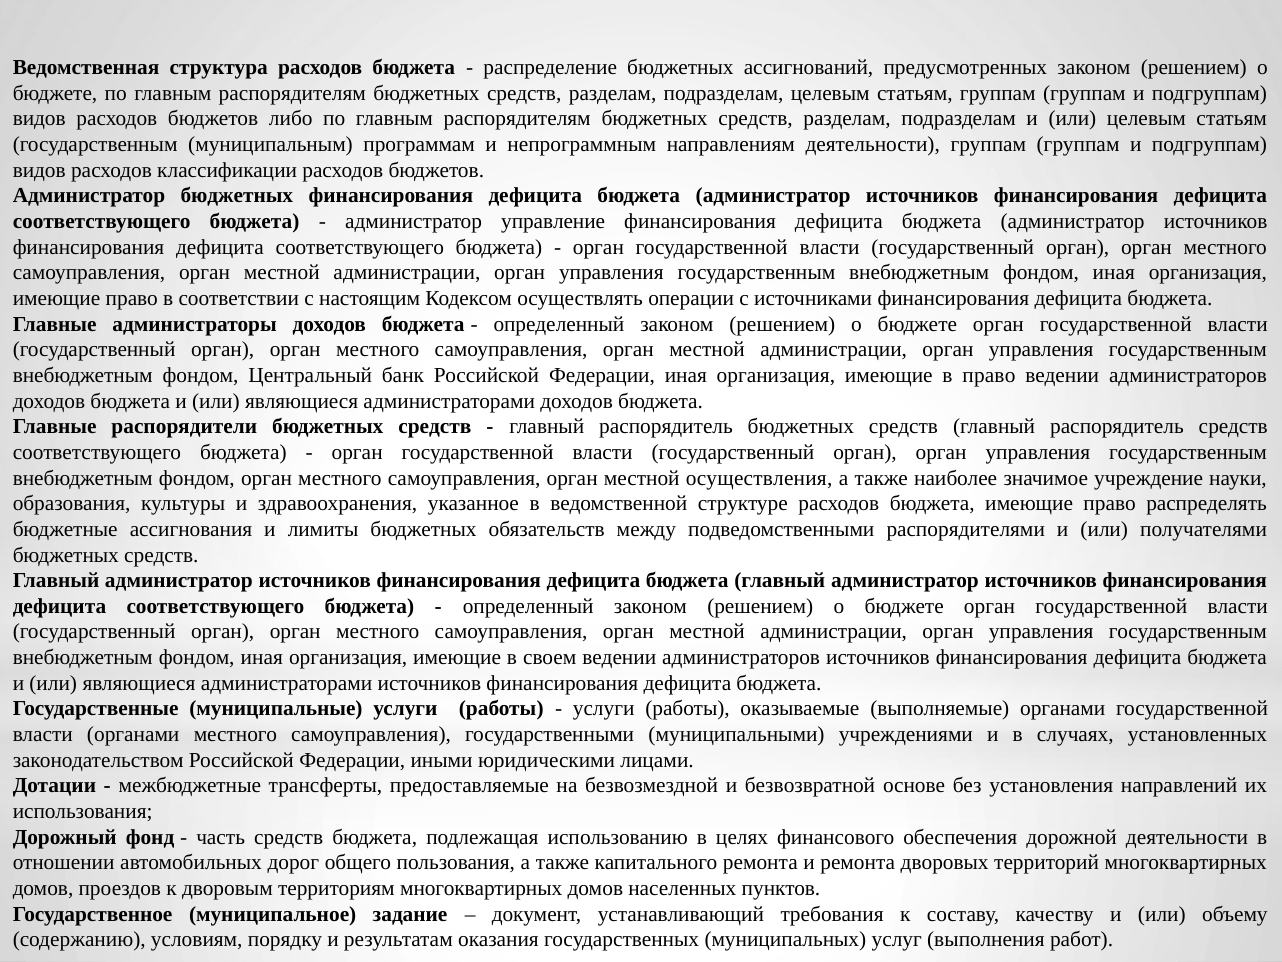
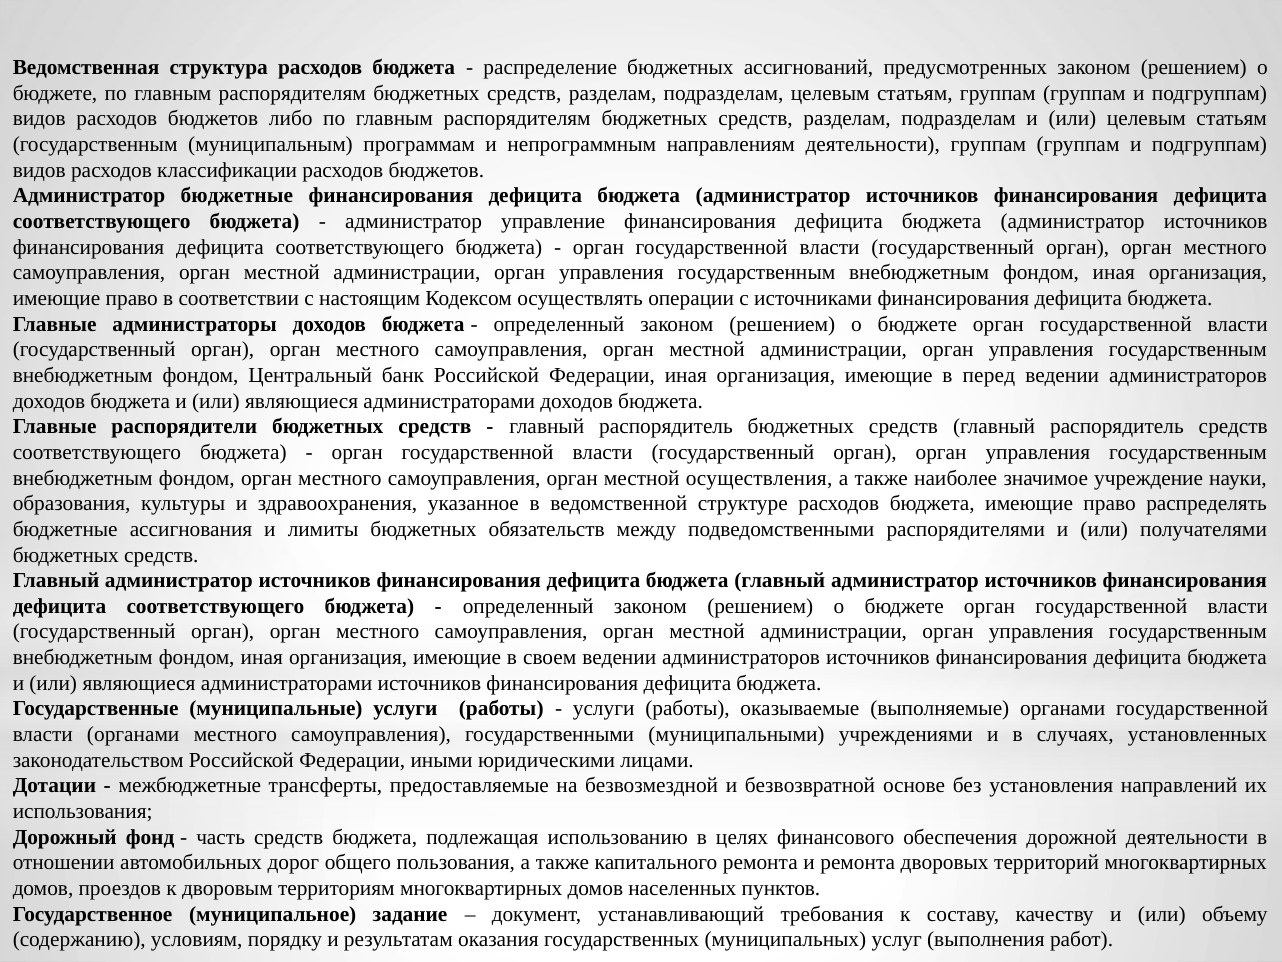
Администратор бюджетных: бюджетных -> бюджетные (237, 196)
в право: право -> перед (989, 375)
